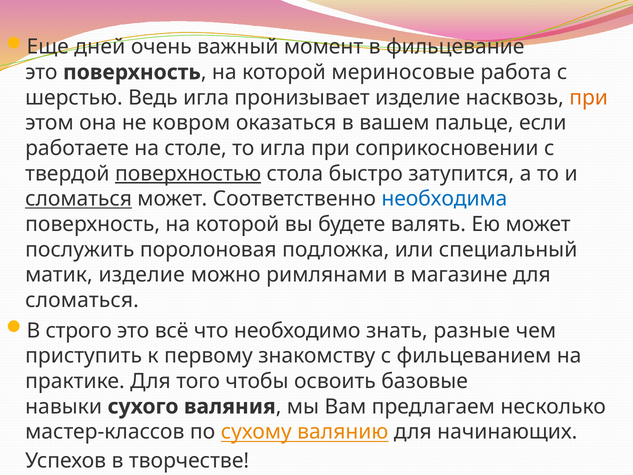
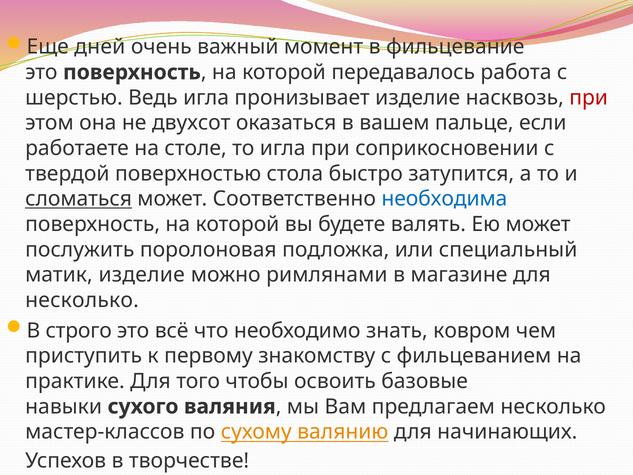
мериносовые: мериносовые -> передавалось (403, 72)
при colour: orange -> red (589, 98)
ковром: ковром -> двухсот (191, 123)
поверхностью underline: present -> none (188, 174)
сломаться: сломаться -> несколько (82, 300)
разные: разные -> ковром (472, 330)
